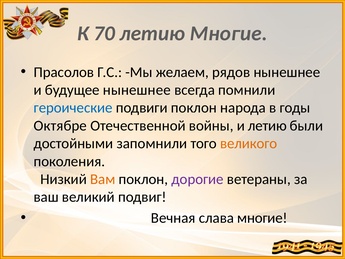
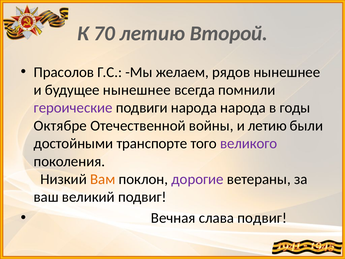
летию Многие: Многие -> Второй (229, 33)
героические colour: blue -> purple (73, 108)
подвиги поклон: поклон -> народа (194, 108)
запомнили: запомнили -> транспорте (152, 143)
великого colour: orange -> purple (249, 143)
слава многие: многие -> подвиг (262, 218)
